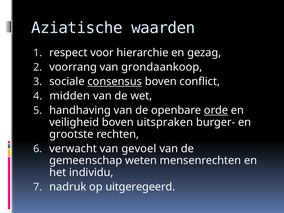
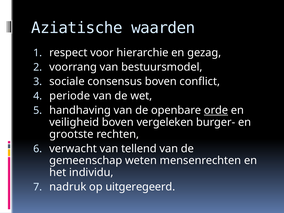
grondaankoop: grondaankoop -> bestuursmodel (162, 67)
consensus underline: present -> none (115, 81)
midden: midden -> periode (70, 96)
uitspraken: uitspraken -> vergeleken (165, 122)
gevoel: gevoel -> tellend (139, 149)
